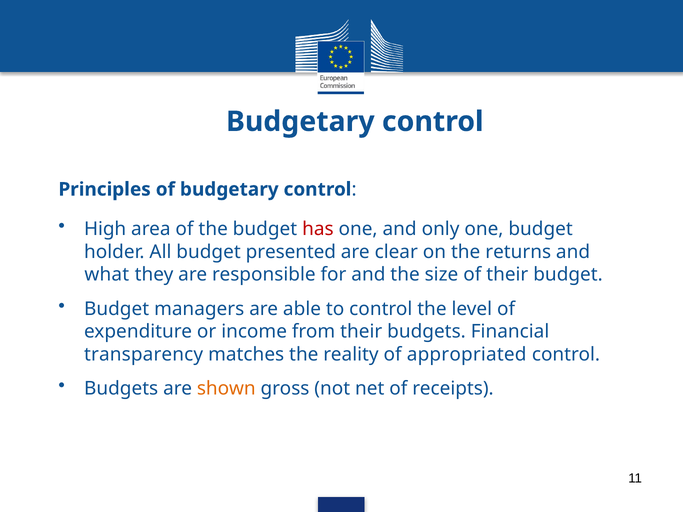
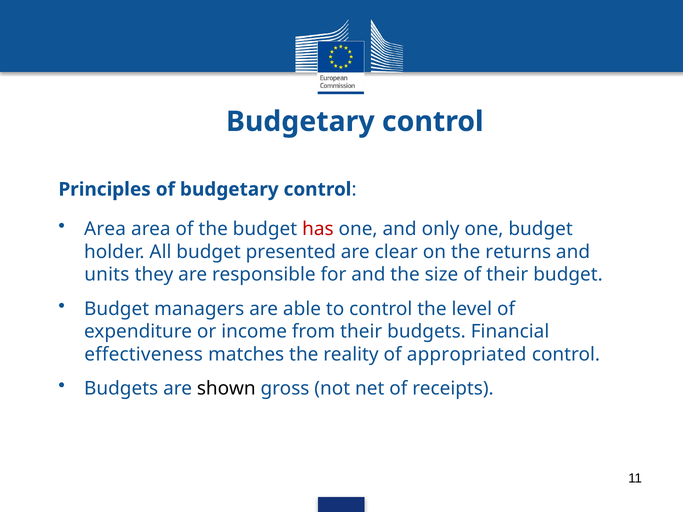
High: High -> Area (105, 229)
what: what -> units (107, 275)
transparency: transparency -> effectiveness (144, 355)
shown colour: orange -> black (226, 389)
